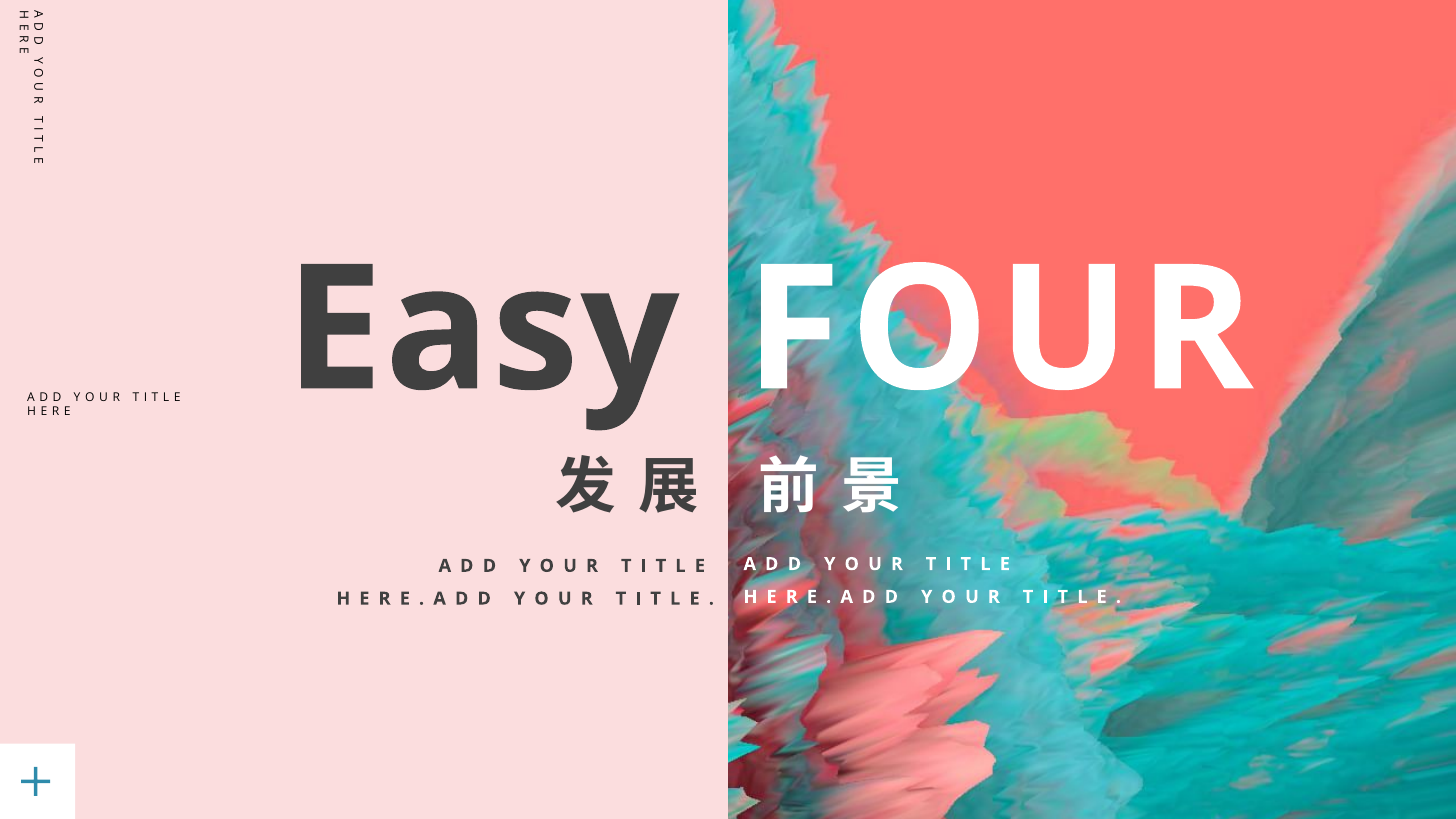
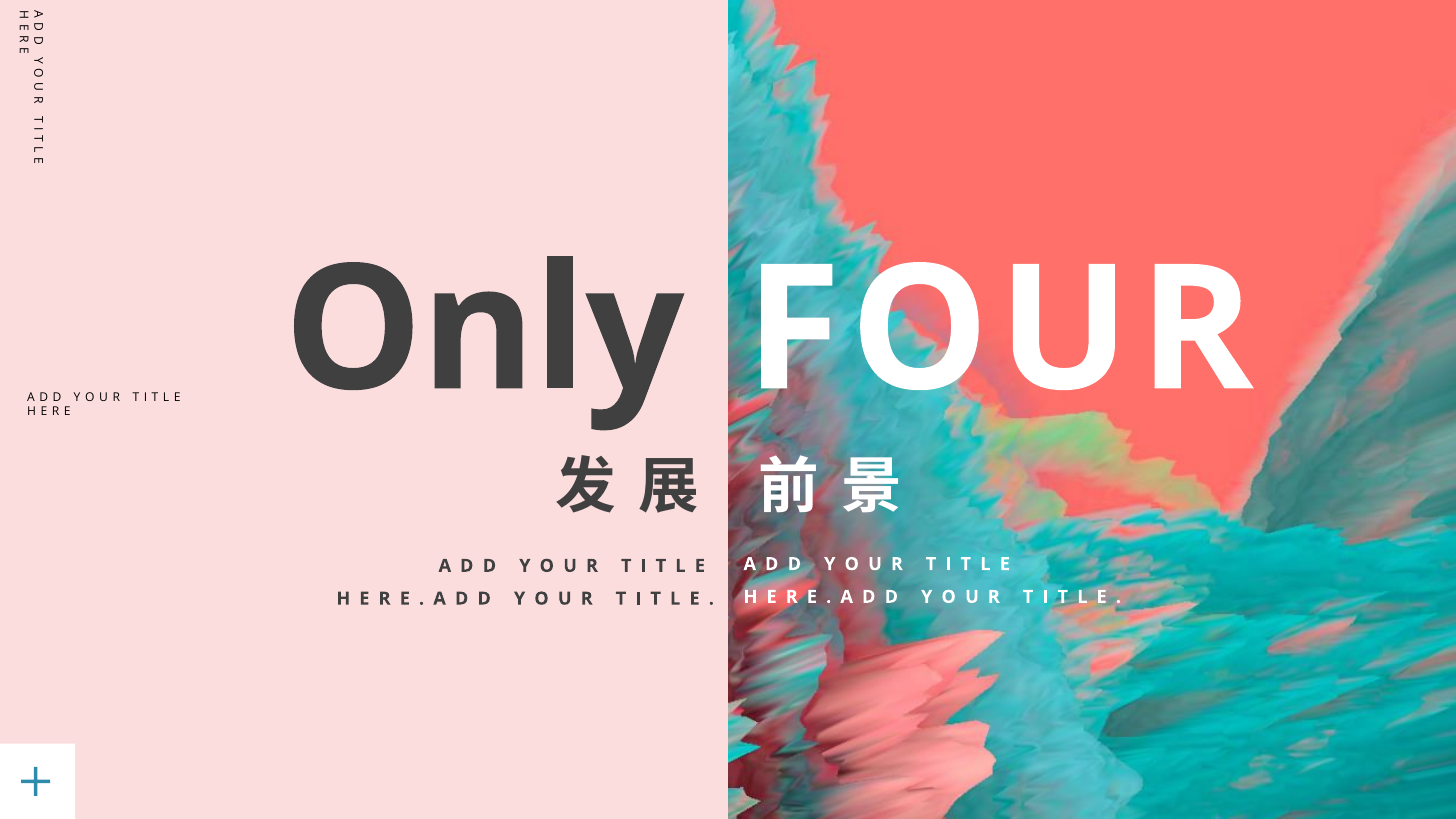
Easy: Easy -> Only (484, 331)
